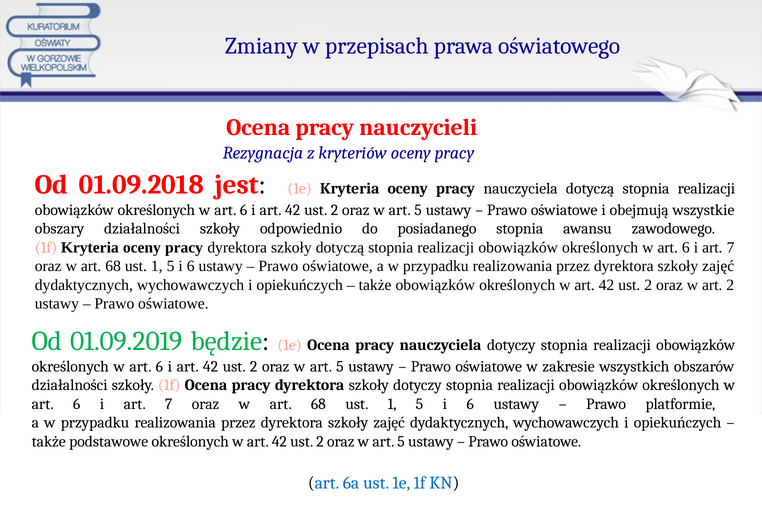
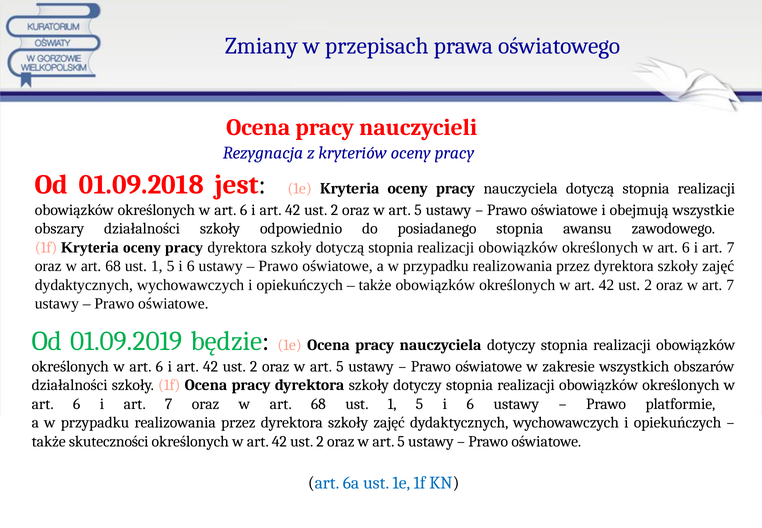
w art 2: 2 -> 7 (730, 285)
podstawowe: podstawowe -> skuteczności (109, 441)
